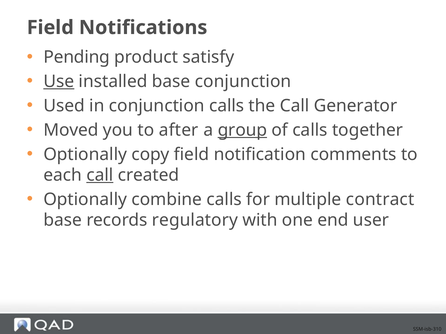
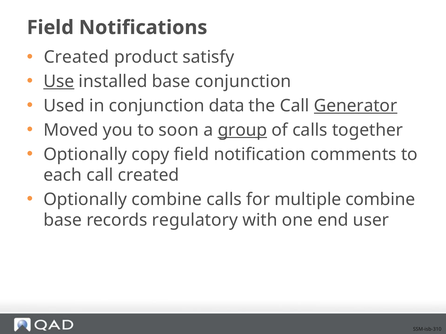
Pending: Pending -> Created (77, 57)
conjunction calls: calls -> data (227, 106)
Generator underline: none -> present (356, 106)
after: after -> soon (179, 130)
call underline: present -> none (100, 175)
multiple contract: contract -> combine (380, 200)
